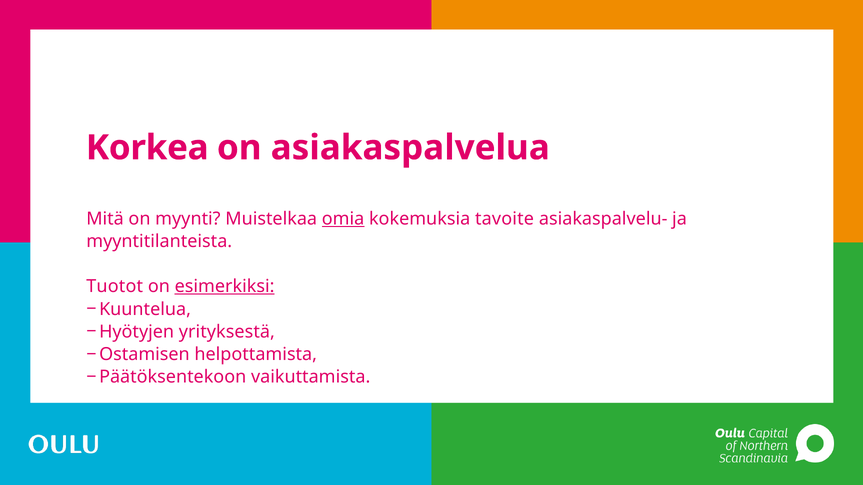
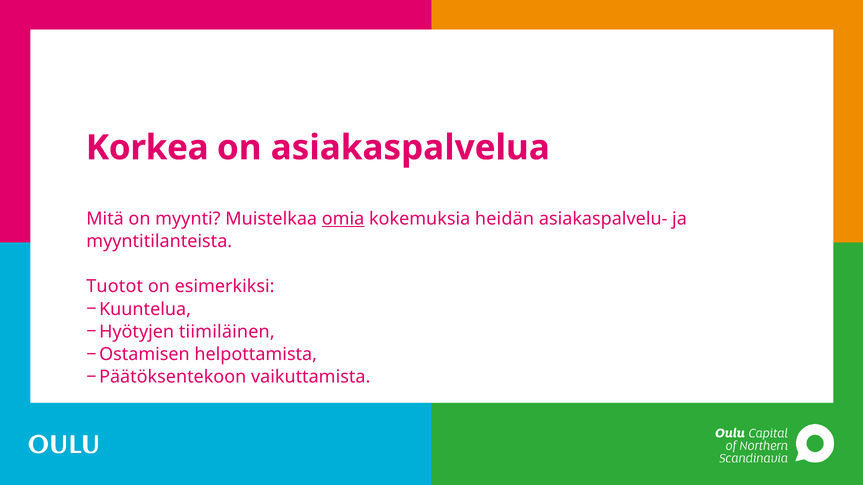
tavoite: tavoite -> heidän (505, 219)
esimerkiksi underline: present -> none (225, 287)
yrityksestä: yrityksestä -> tiimiläinen (227, 332)
